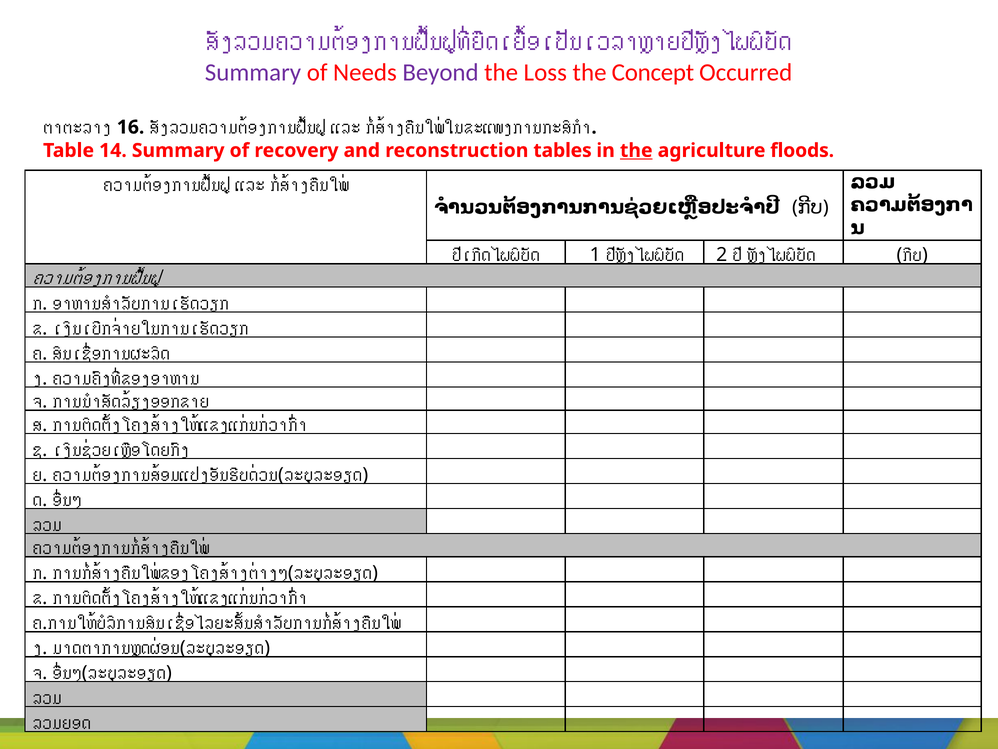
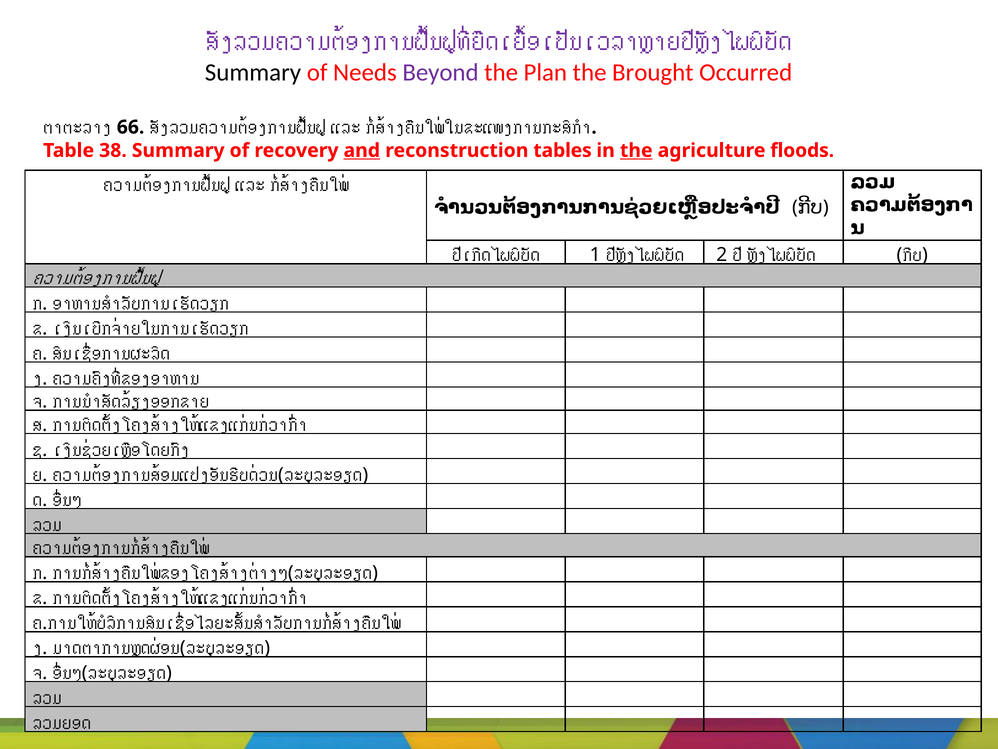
Summary colour: purple -> black (253, 72)
Loss: Loss -> Plan (545, 72)
Concept: Concept -> Brought (653, 72)
16: 16 -> 66 (131, 127)
14: 14 -> 38 (113, 150)
and underline: none -> present (362, 150)
